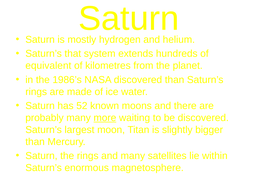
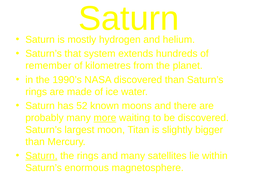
equivalent: equivalent -> remember (48, 66)
1986’s: 1986’s -> 1990’s (67, 80)
Saturn underline: none -> present (41, 156)
